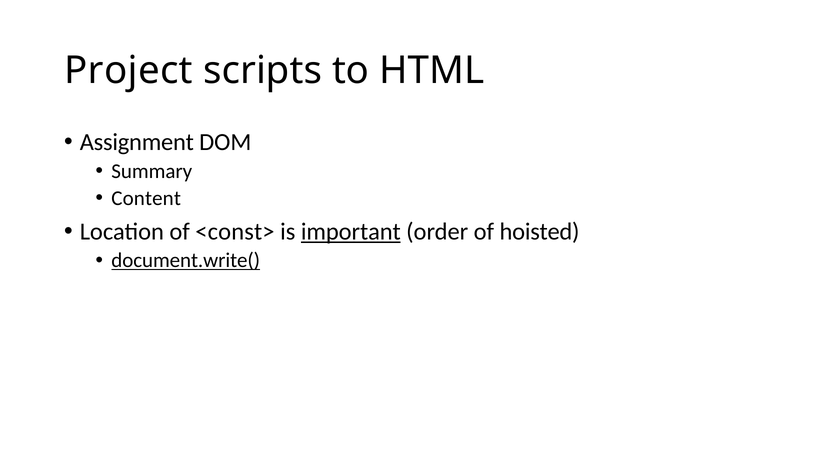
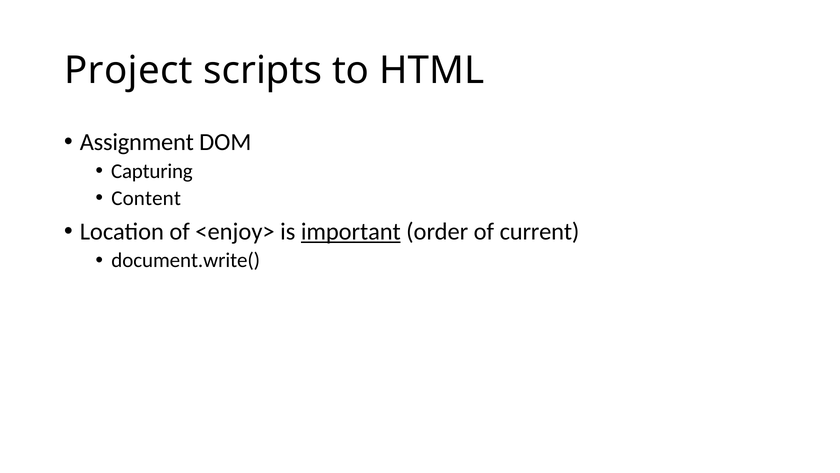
Summary: Summary -> Capturing (152, 171)
<const>: <const> -> <enjoy> (235, 231)
hoisted: hoisted -> current (540, 231)
document.write( underline: present -> none (186, 260)
